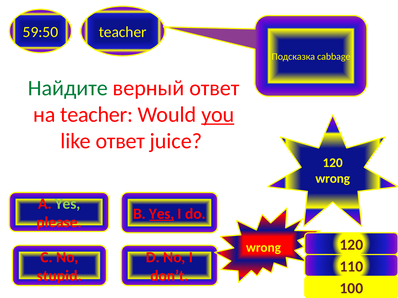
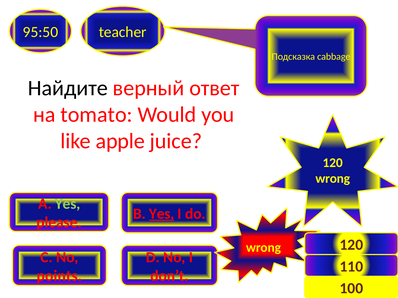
59:50: 59:50 -> 95:50 (40, 32)
Найдите colour: green -> black (68, 88)
на teacher: teacher -> tomato (97, 115)
you underline: present -> none (218, 115)
like ответ: ответ -> apple (120, 141)
stupid: stupid -> points (59, 276)
